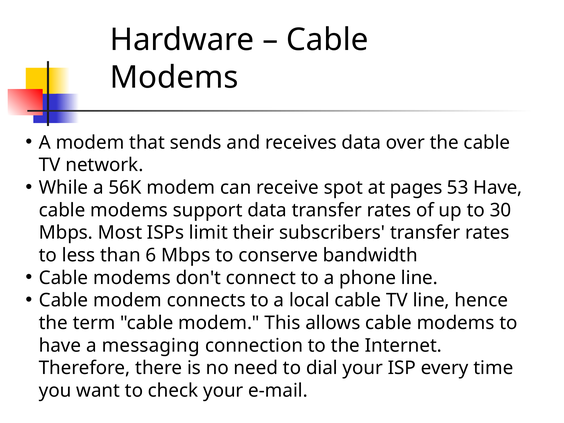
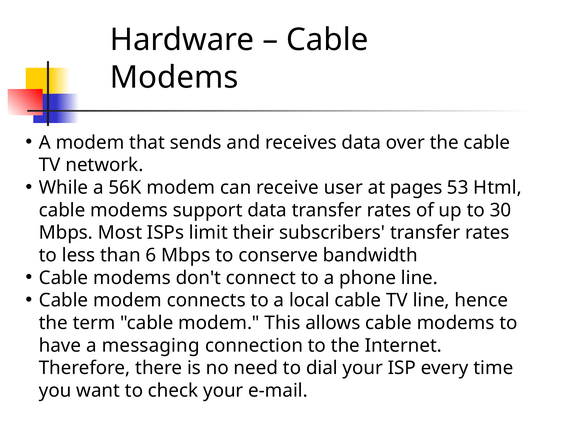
spot: spot -> user (343, 188)
53 Have: Have -> Html (498, 188)
